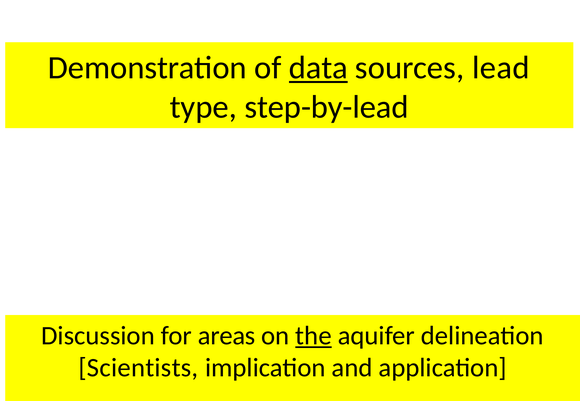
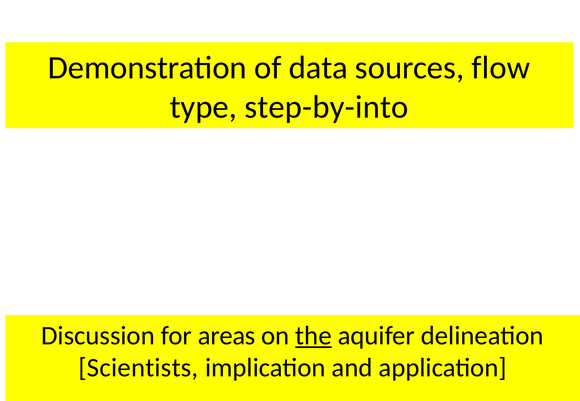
data underline: present -> none (318, 68)
lead: lead -> flow (501, 68)
step-by-lead: step-by-lead -> step-by-into (326, 107)
